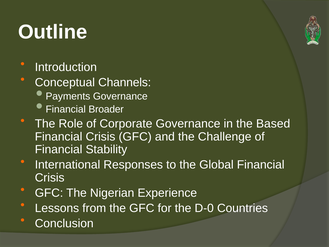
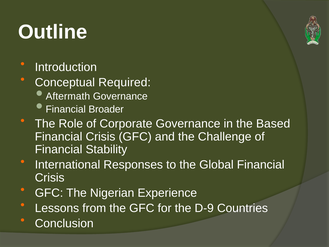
Channels: Channels -> Required (125, 82)
Payments: Payments -> Aftermath (68, 96)
D-0: D-0 -> D-9 (204, 208)
